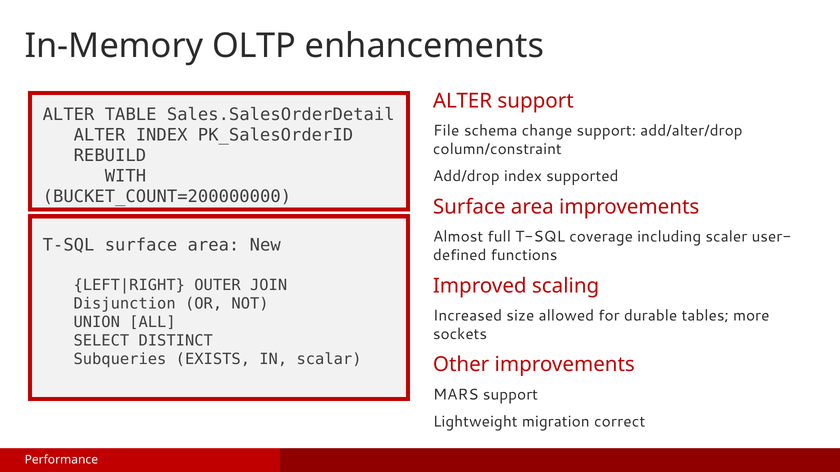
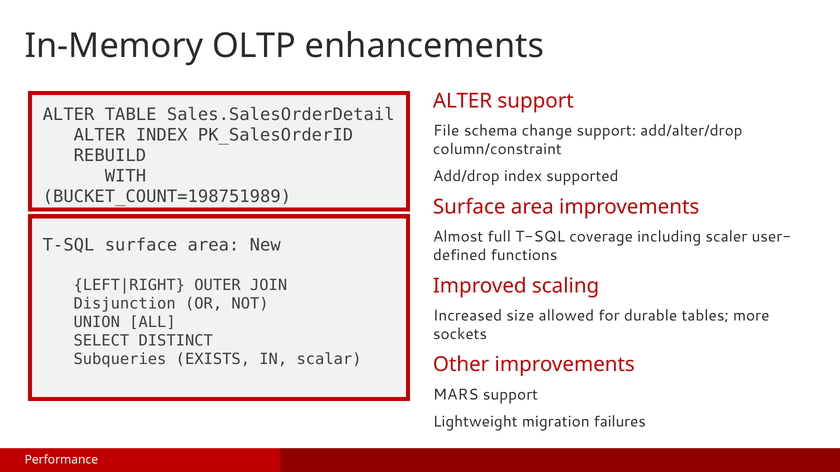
BUCKET_COUNT=200000000: BUCKET_COUNT=200000000 -> BUCKET_COUNT=198751989 (167, 197)
correct: correct -> failures (620, 422)
